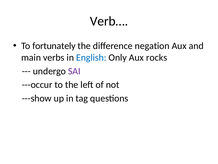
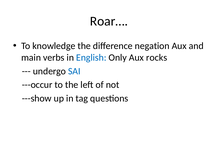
Verb…: Verb… -> Roar… (109, 21)
fortunately: fortunately -> knowledge (54, 46)
SAI colour: purple -> blue (74, 71)
